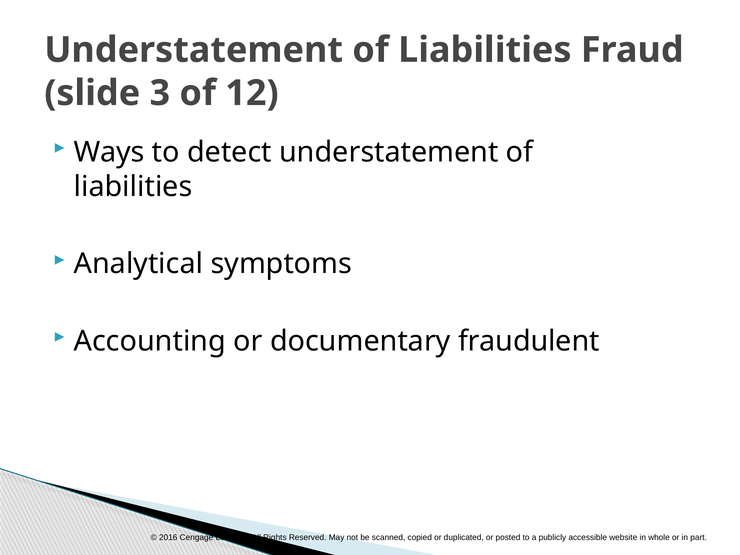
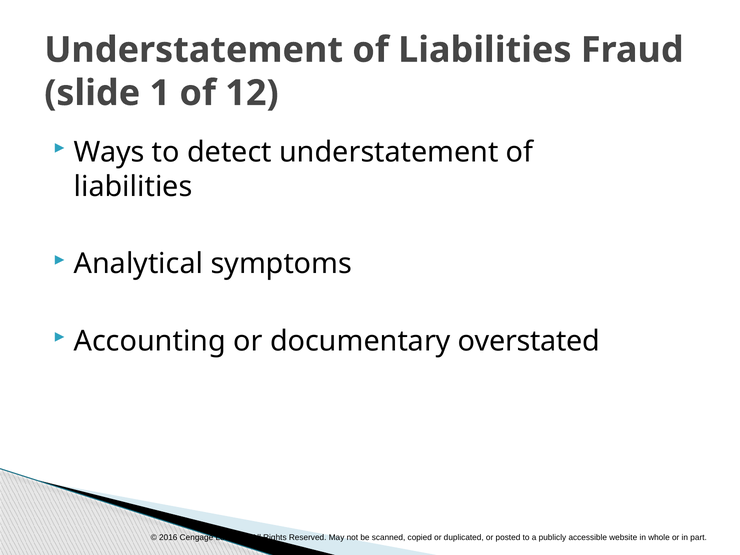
3: 3 -> 1 (160, 93)
fraudulent: fraudulent -> overstated (529, 341)
